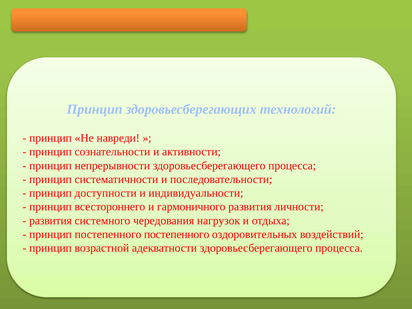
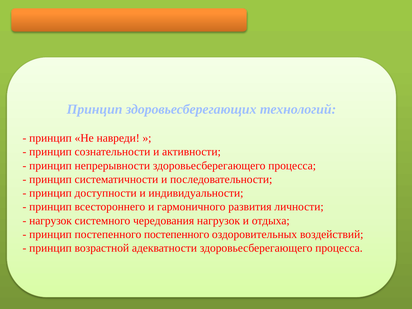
развития: развития -> нагрузок (51, 221)
